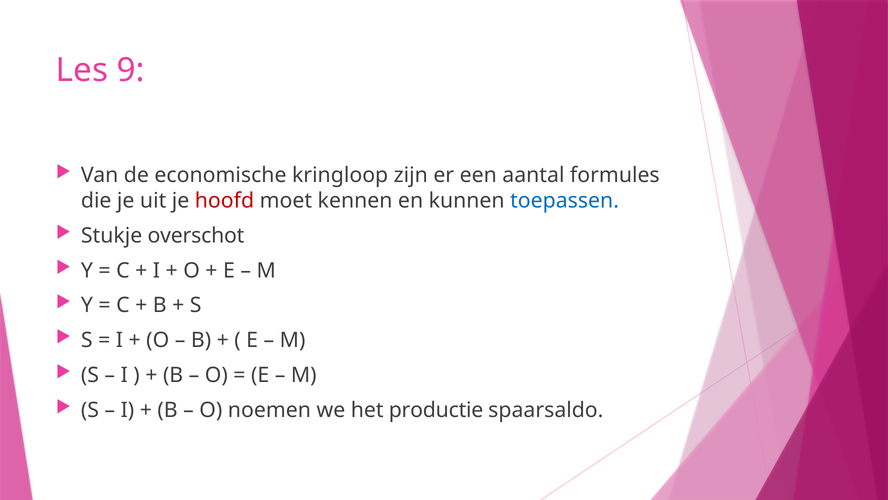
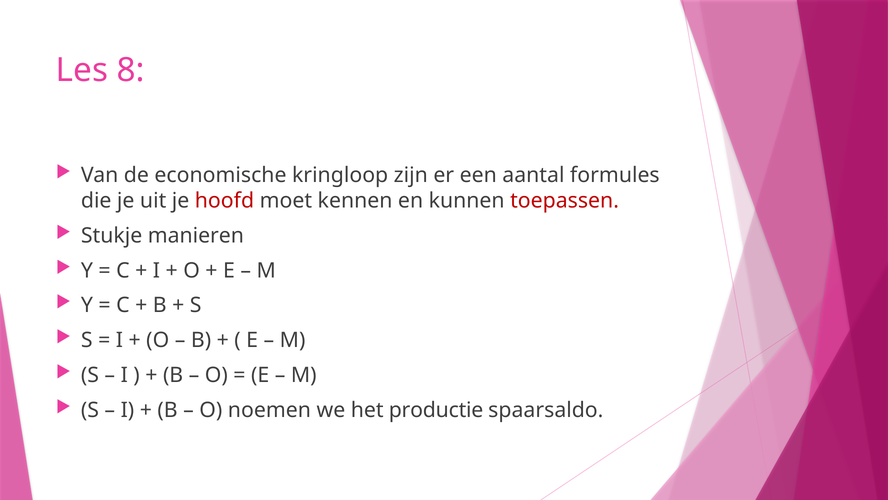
9: 9 -> 8 (131, 70)
toepassen colour: blue -> red (565, 201)
overschot: overschot -> manieren (196, 235)
